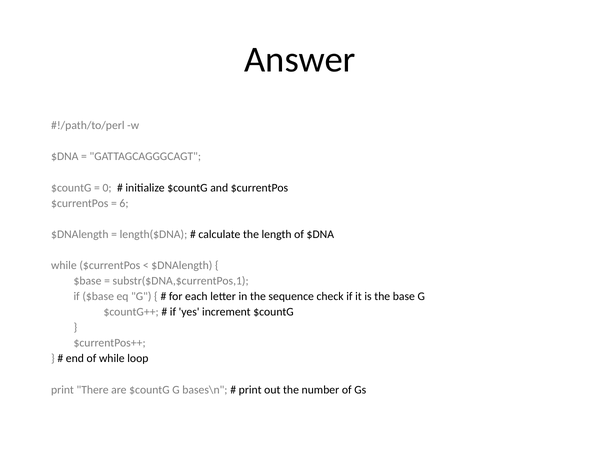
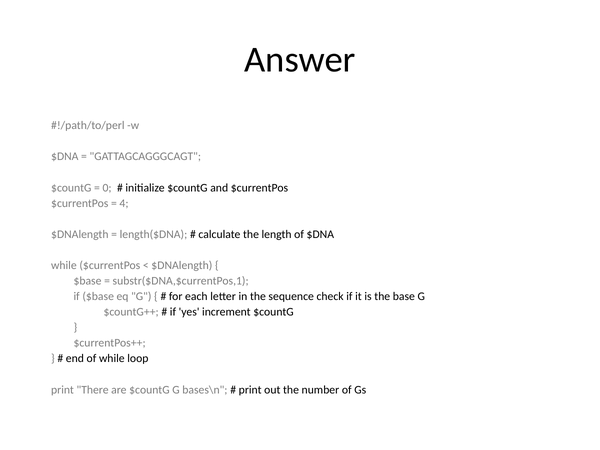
6: 6 -> 4 (124, 203)
